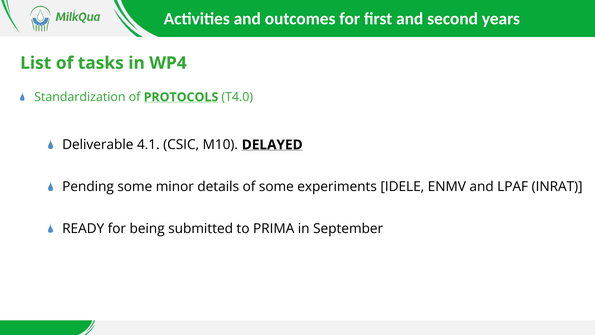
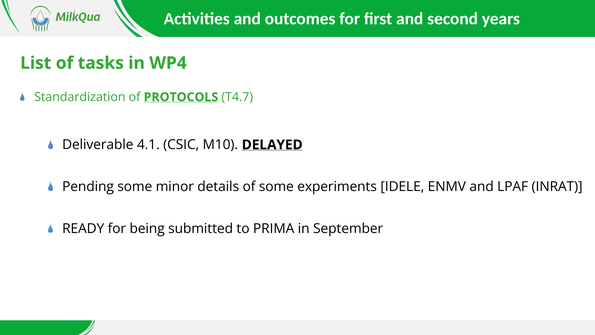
T4.0: T4.0 -> T4.7 (237, 97)
